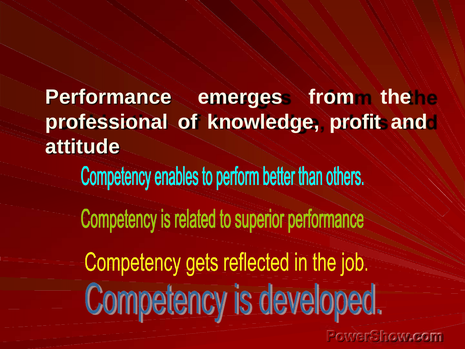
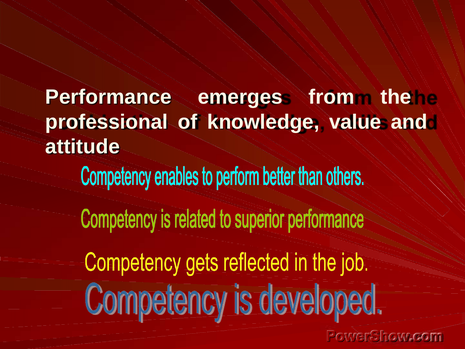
profit: profit -> value (355, 122)
